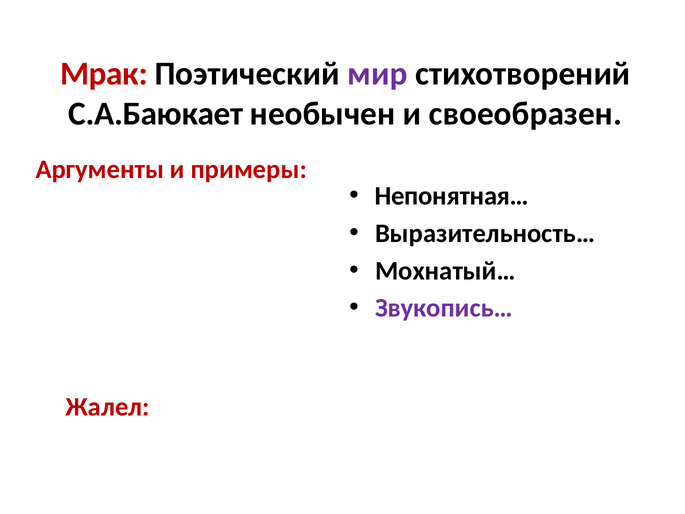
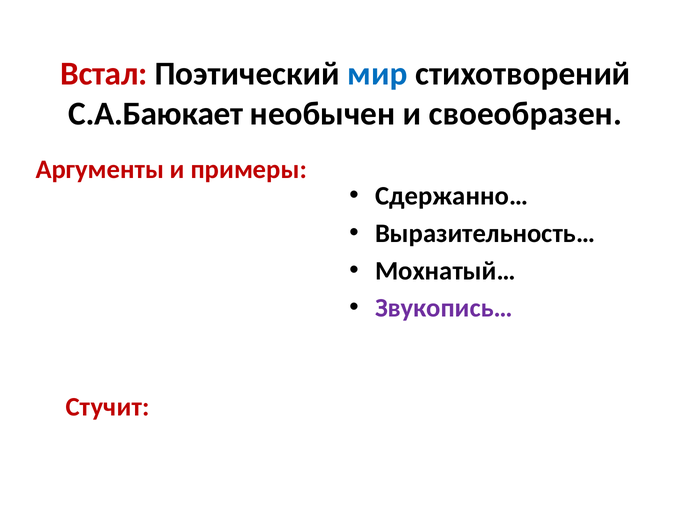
Мрак: Мрак -> Встал (104, 74)
мир colour: purple -> blue (377, 74)
Непонятная…: Непонятная… -> Сдержанно… (452, 196)
Жалел: Жалел -> Стучит (108, 407)
